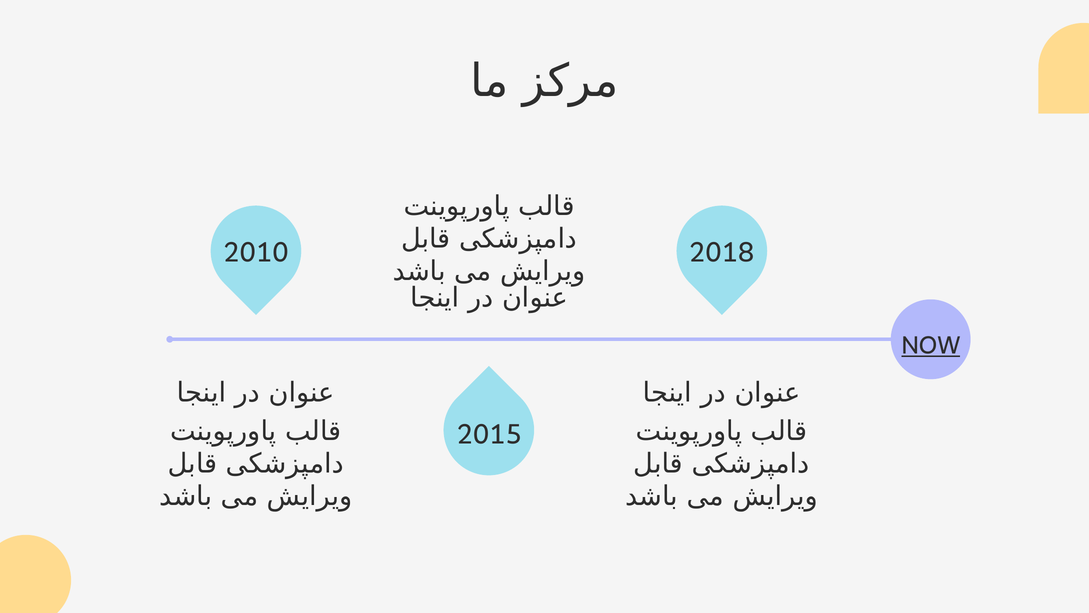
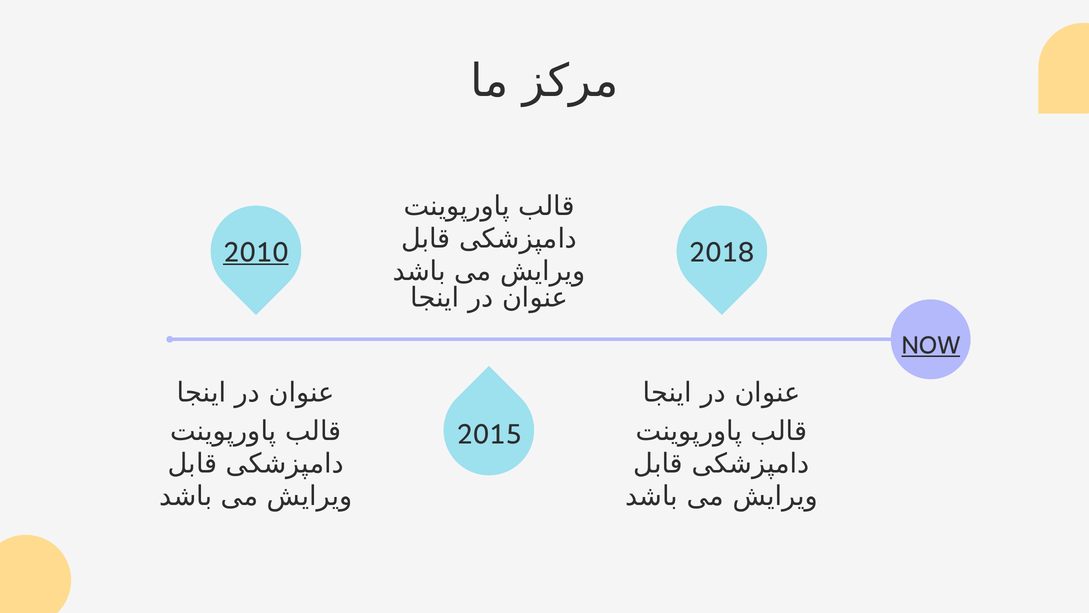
2010 underline: none -> present (256, 253)
